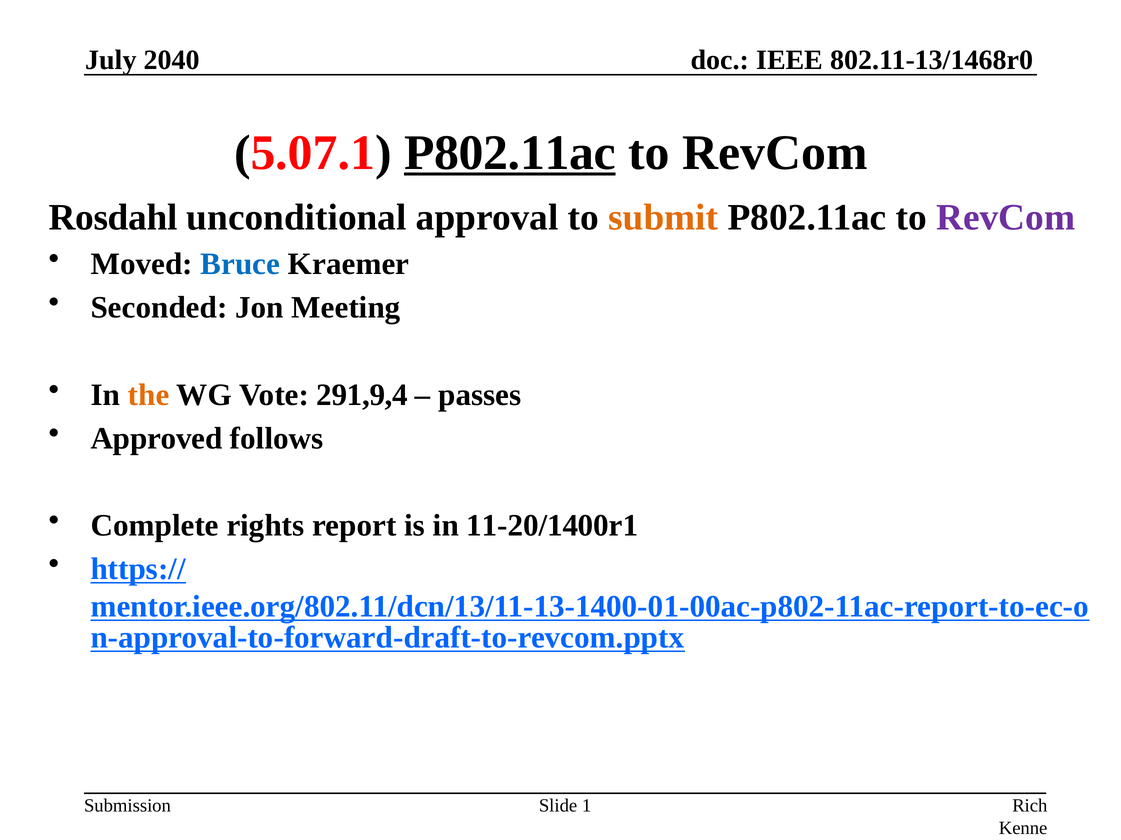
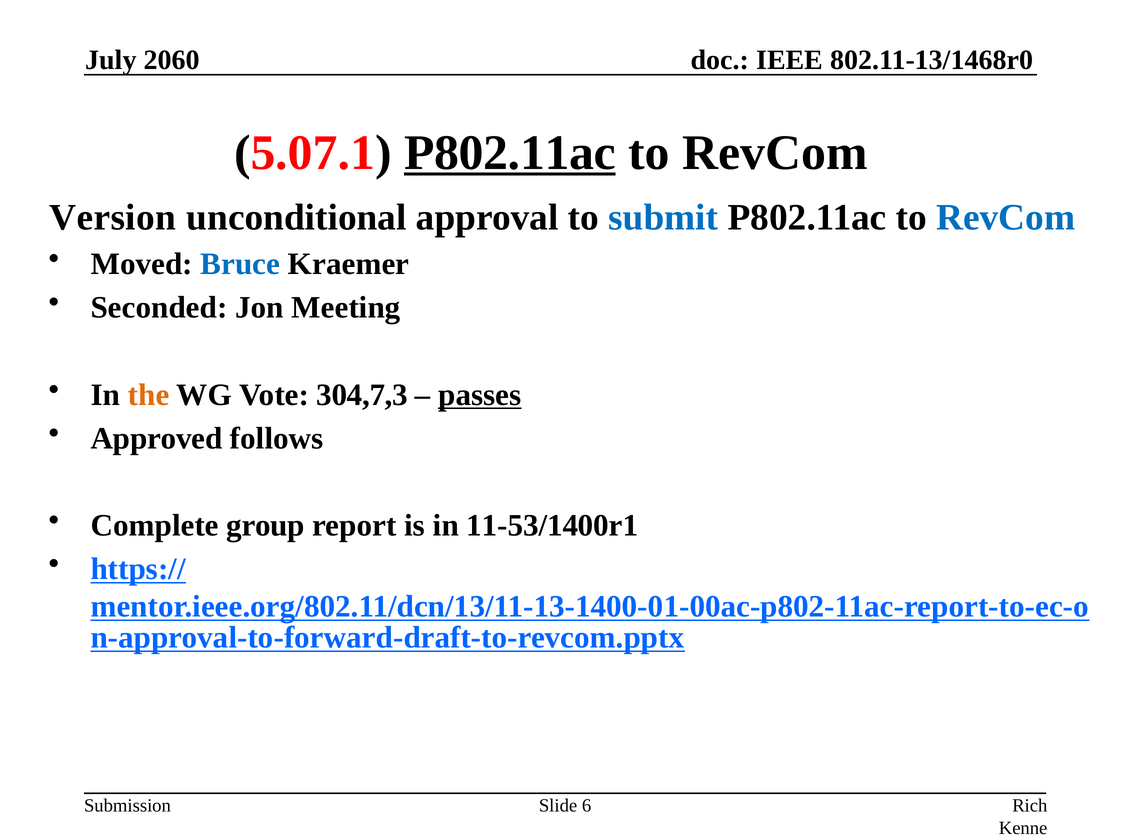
2040: 2040 -> 2060 (172, 60)
Rosdahl: Rosdahl -> Version (113, 217)
submit colour: orange -> blue (663, 217)
RevCom colour: purple -> blue (1006, 217)
291,9,4: 291,9,4 -> 304,7,3 (362, 395)
passes underline: none -> present (480, 395)
rights: rights -> group (266, 526)
11-20/1400r1: 11-20/1400r1 -> 11-53/1400r1 (552, 526)
1: 1 -> 6 (587, 806)
